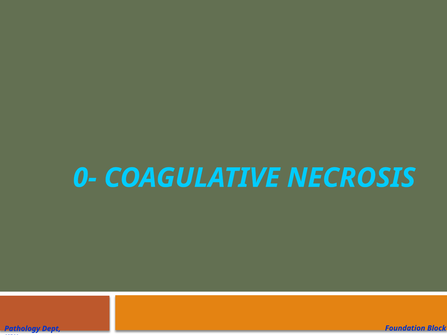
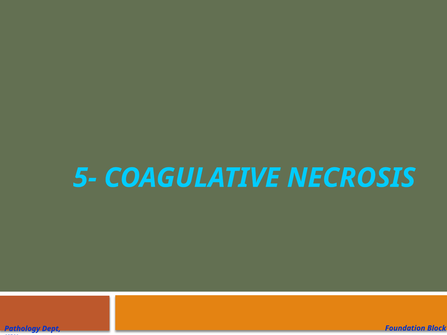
0-: 0- -> 5- (85, 178)
